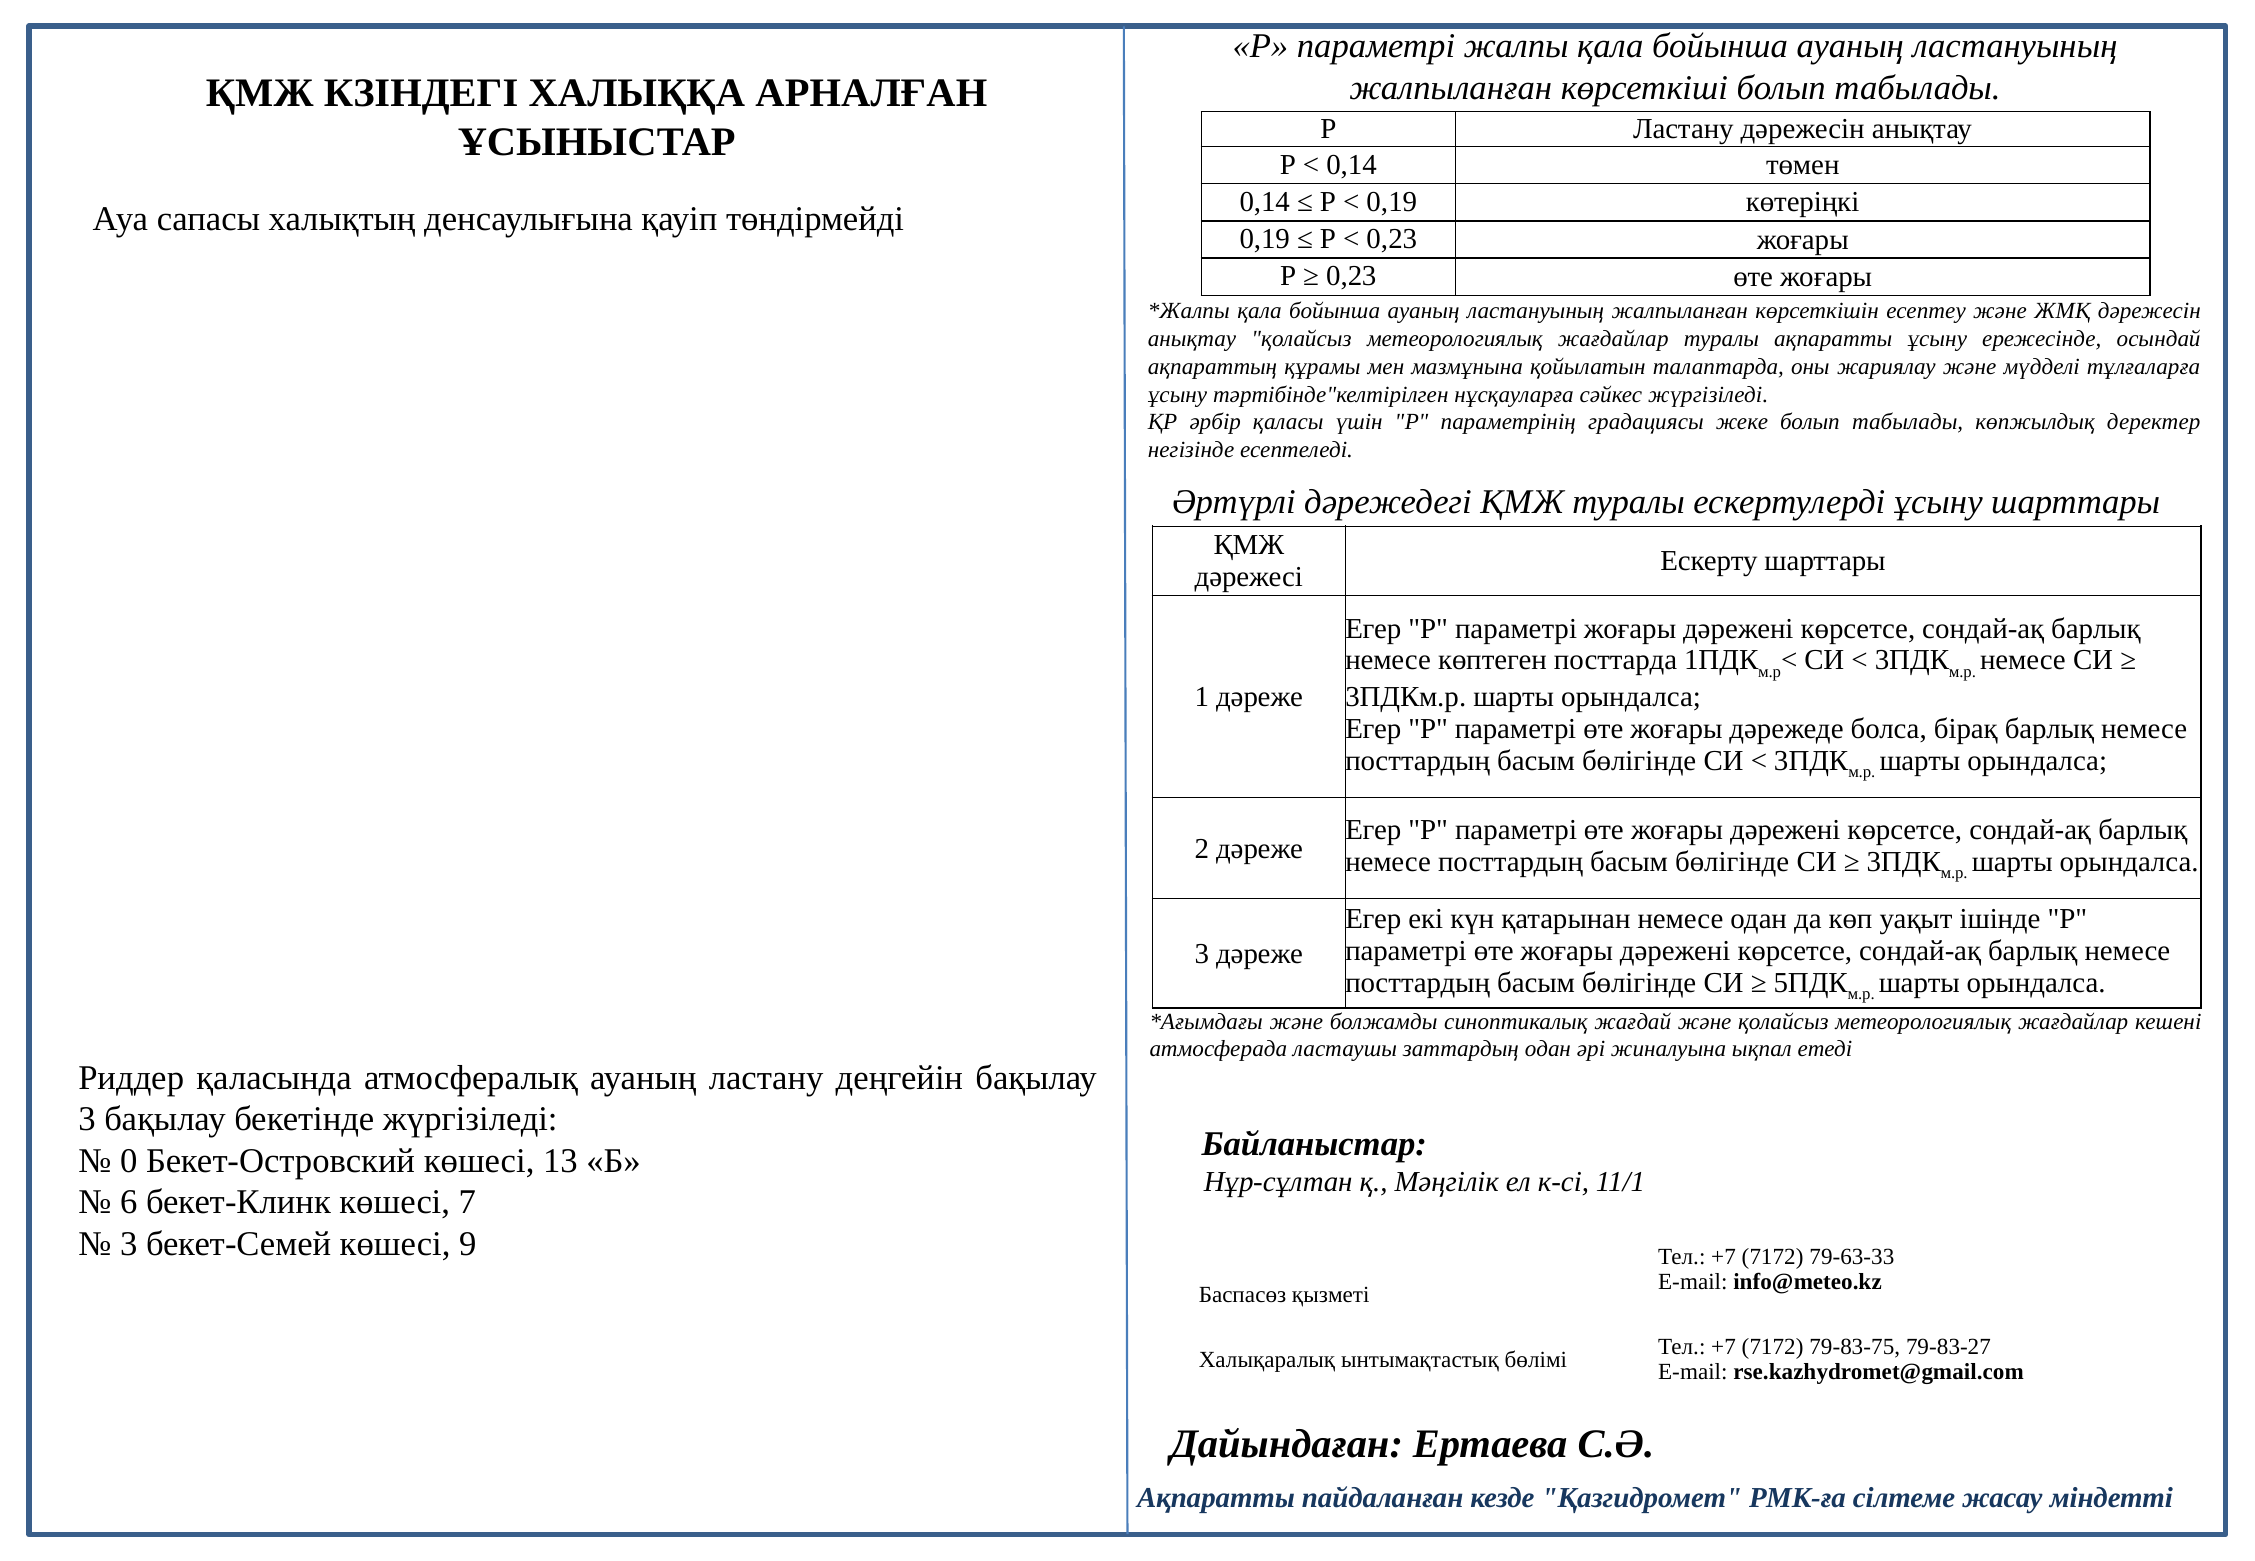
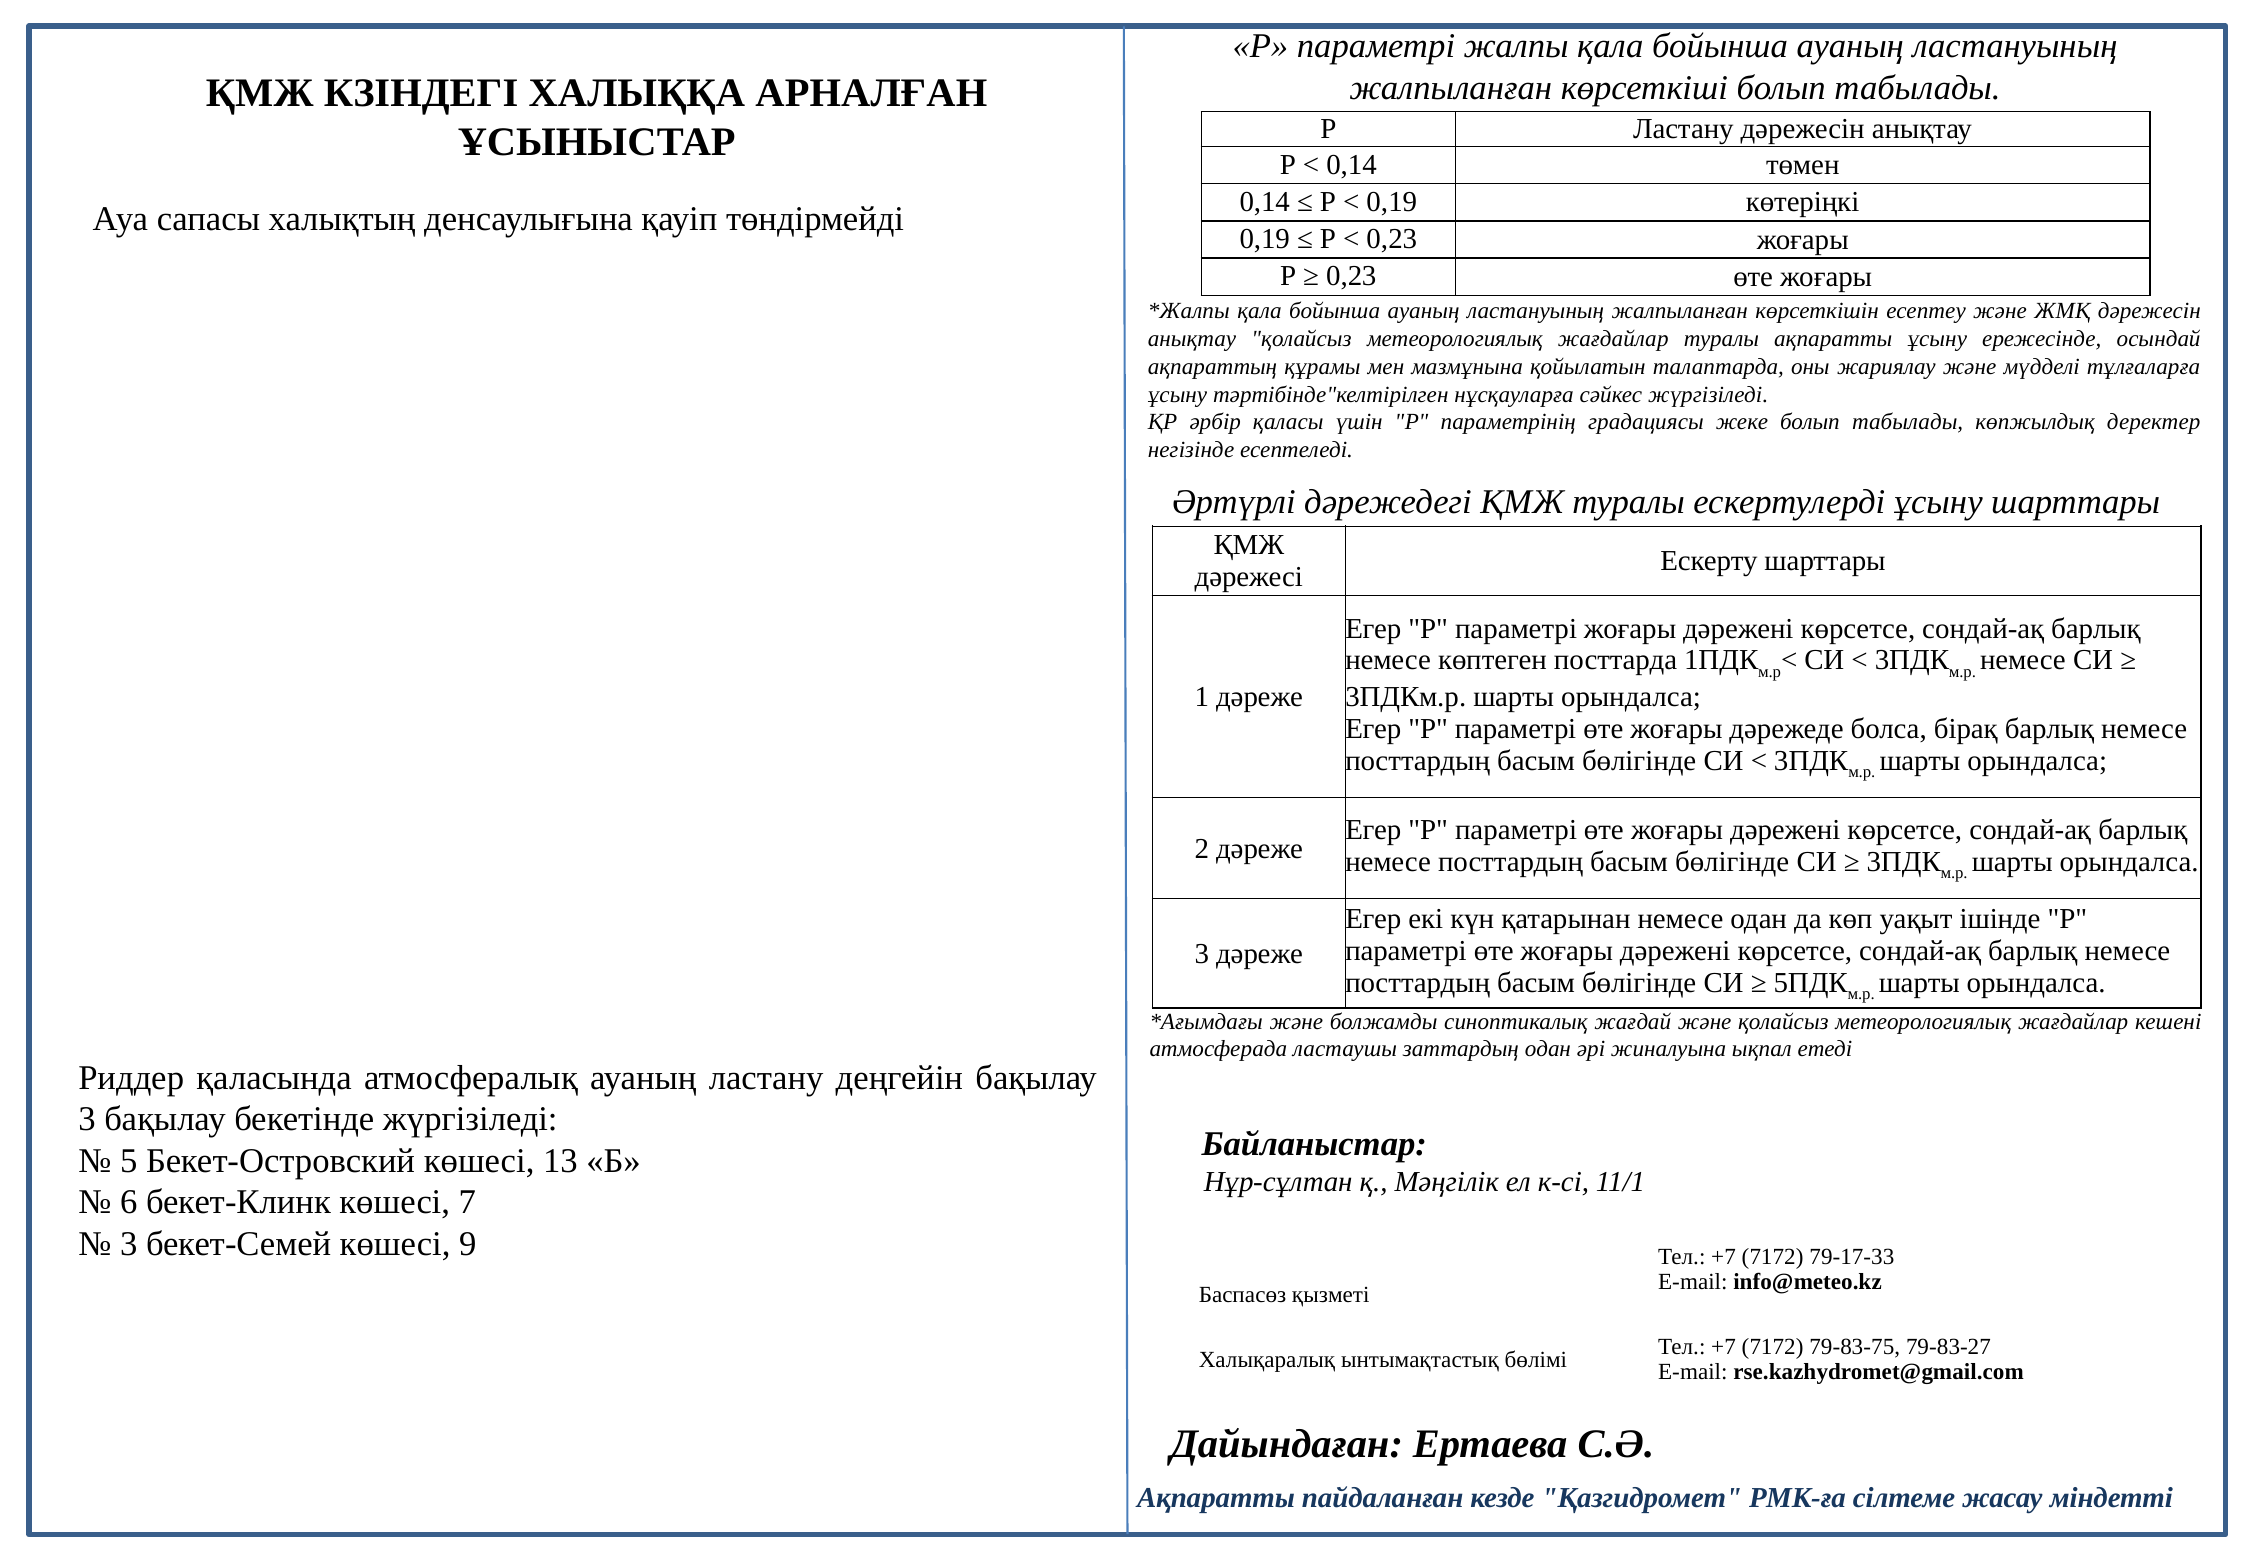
0: 0 -> 5 (129, 1161)
79-63-33: 79-63-33 -> 79-17-33 (1852, 1257)
